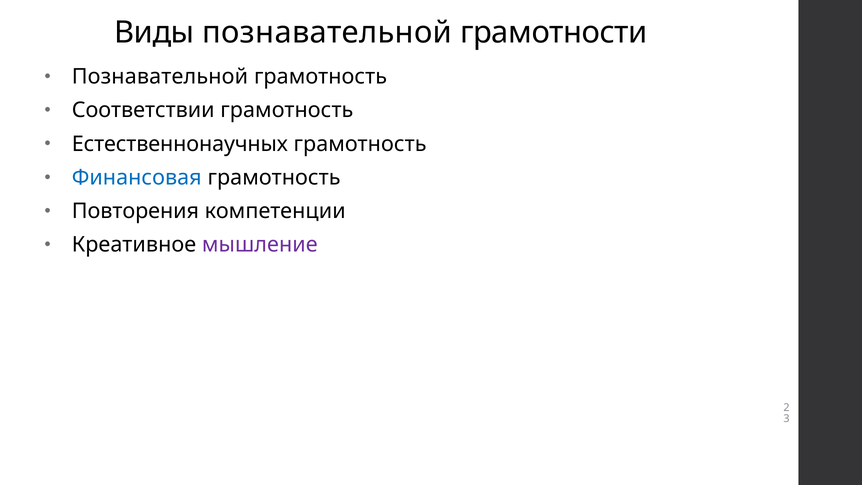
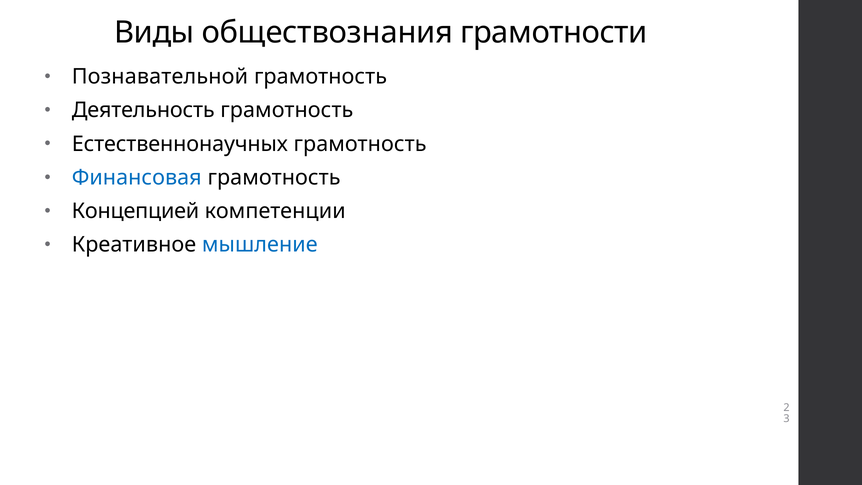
Виды познавательной: познавательной -> обществознания (327, 33)
Соответствии: Соответствии -> Деятельность (143, 110)
Повторения: Повторения -> Концепцией (135, 211)
мышление colour: purple -> blue (260, 245)
